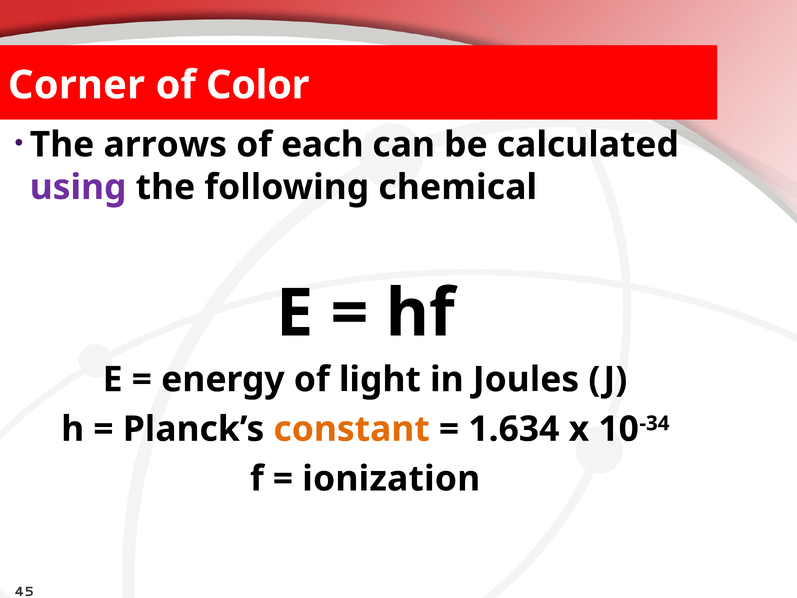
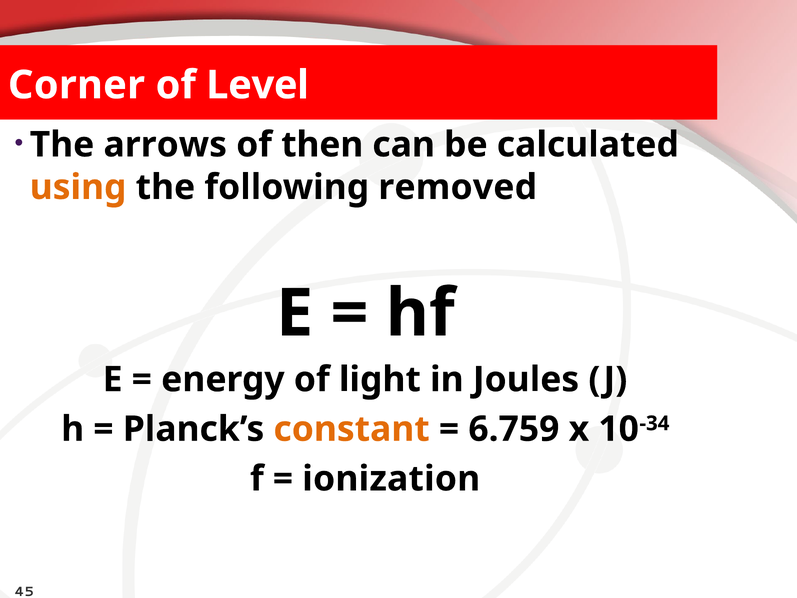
Color: Color -> Level (258, 85)
each: each -> then (322, 145)
using colour: purple -> orange (78, 187)
chemical: chemical -> removed (458, 187)
1.634: 1.634 -> 6.759 (514, 429)
